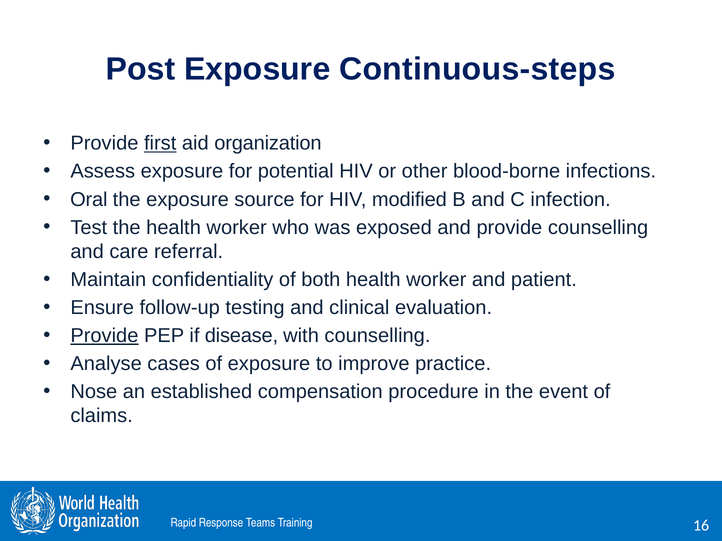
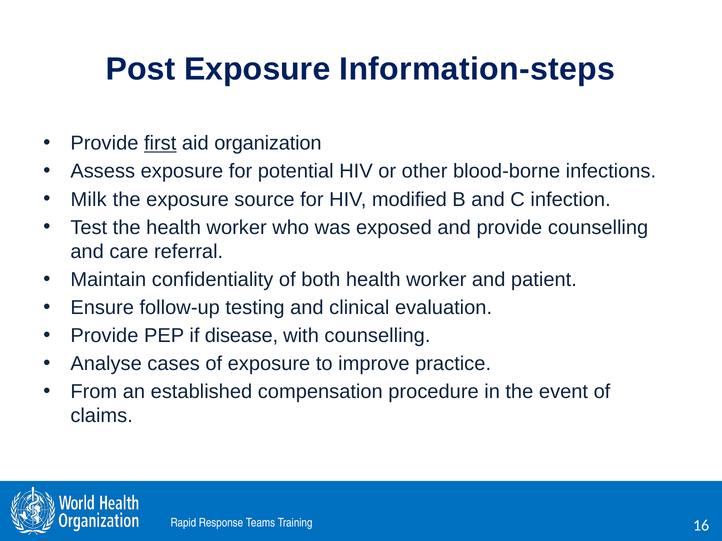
Continuous-steps: Continuous-steps -> Information-steps (477, 69)
Oral: Oral -> Milk (89, 200)
Provide underline: present -> none (104, 336)
Nose: Nose -> From (94, 392)
